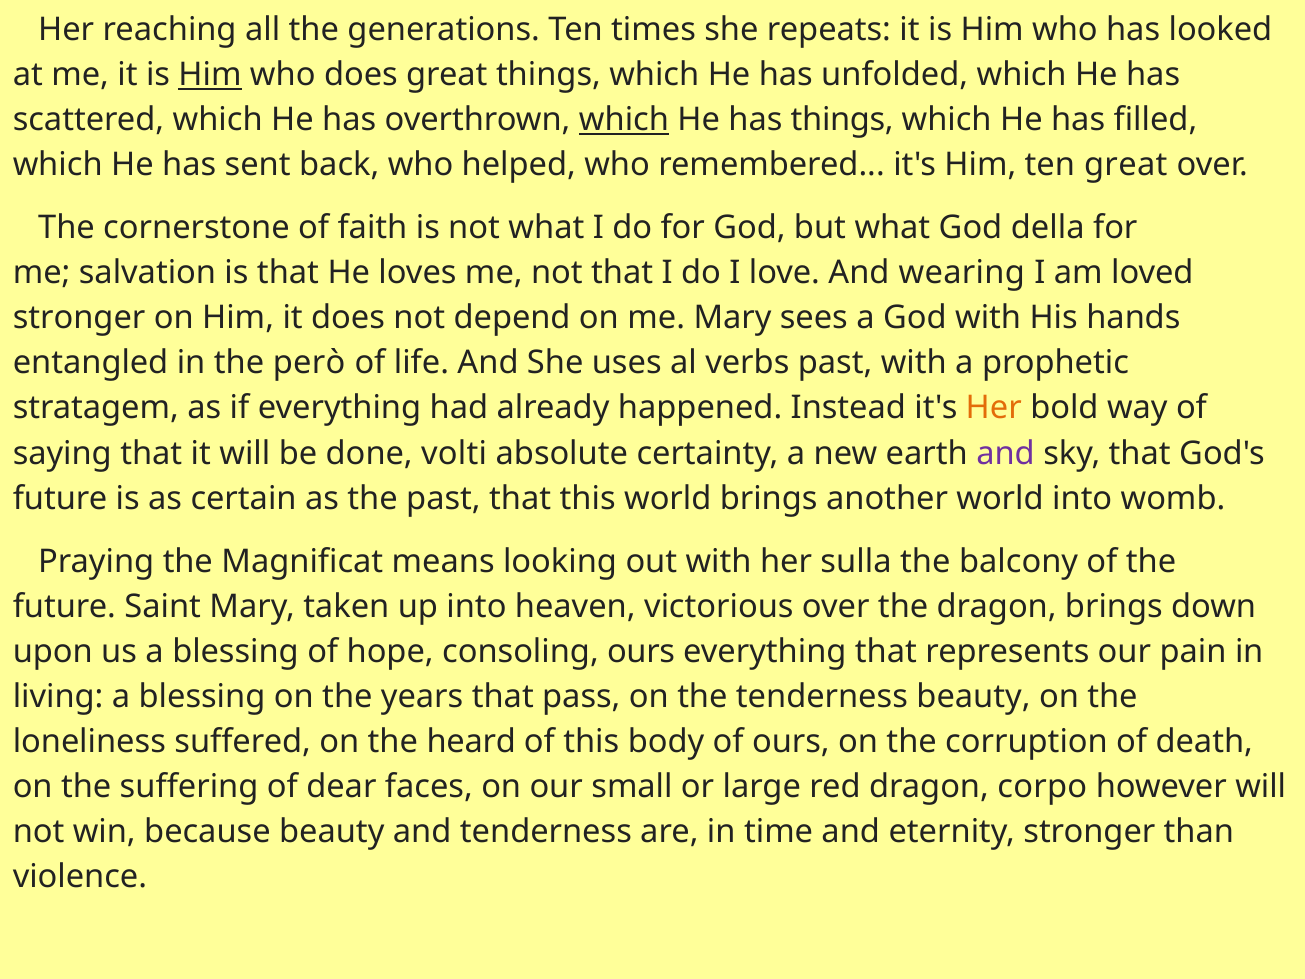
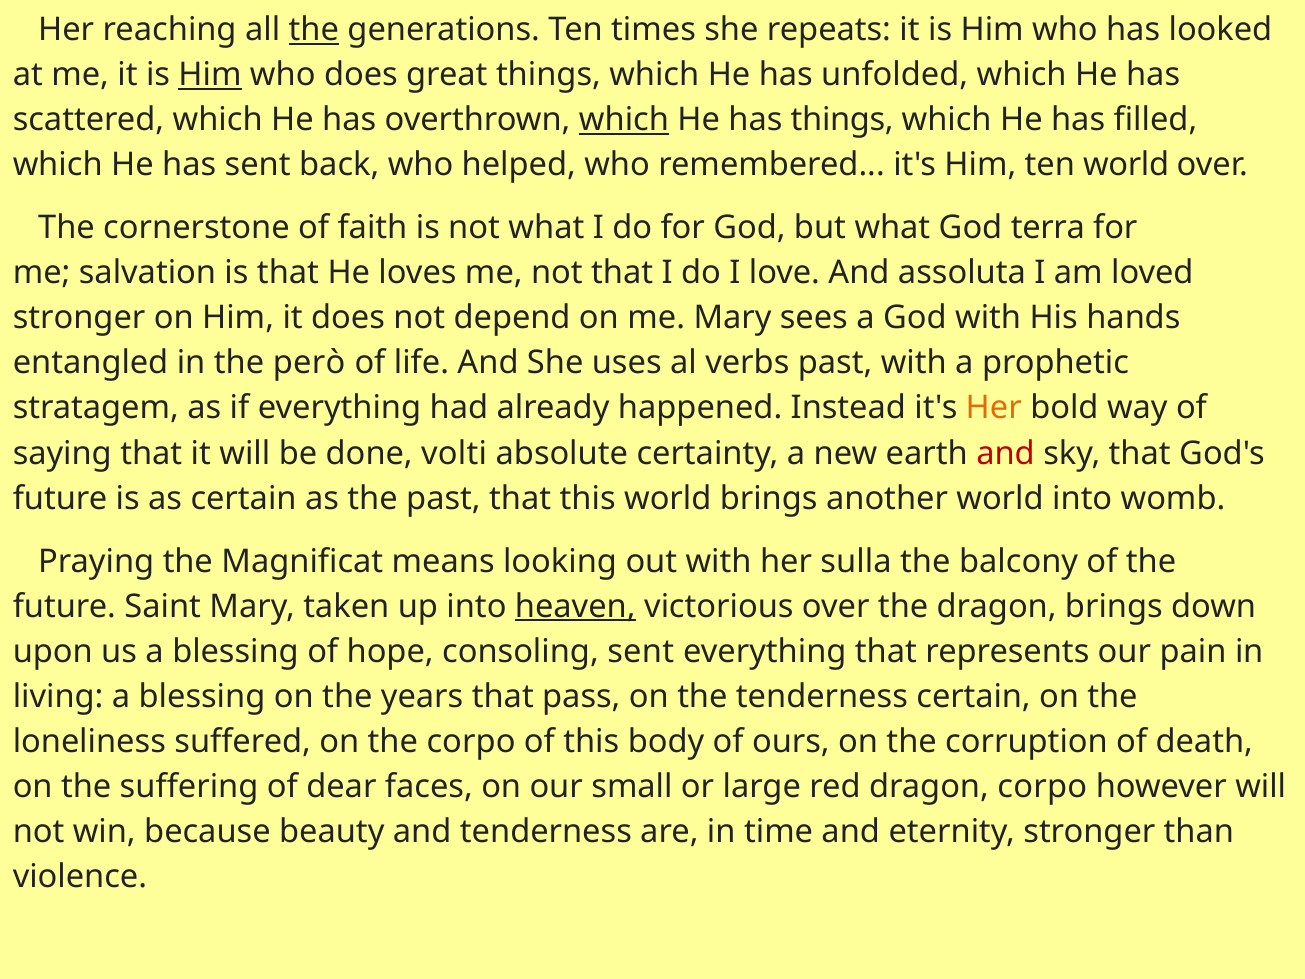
the underline: none -> present (314, 30)
ten great: great -> world (1126, 165)
della: della -> terra (1048, 228)
wearing: wearing -> assoluta (962, 273)
and colour: purple -> red (1006, 453)
heaven underline: none -> present (575, 606)
consoling ours: ours -> sent (641, 651)
tenderness beauty: beauty -> certain (974, 696)
the heard: heard -> corpo (471, 741)
